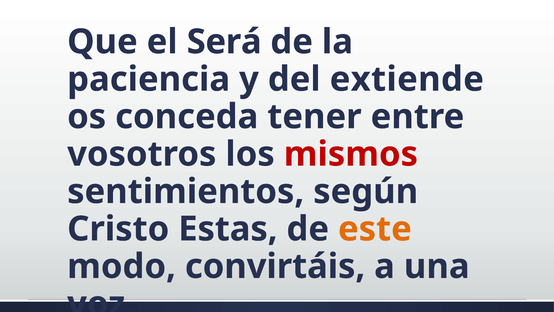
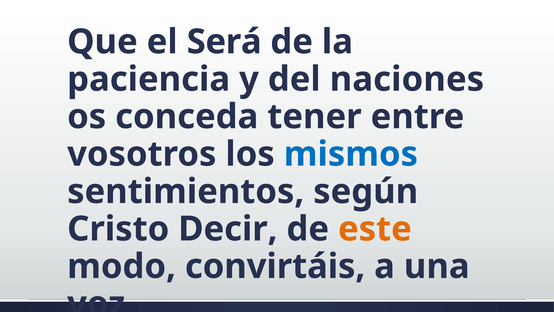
extiende: extiende -> naciones (407, 79)
mismos colour: red -> blue (351, 154)
Estas: Estas -> Decir (228, 229)
